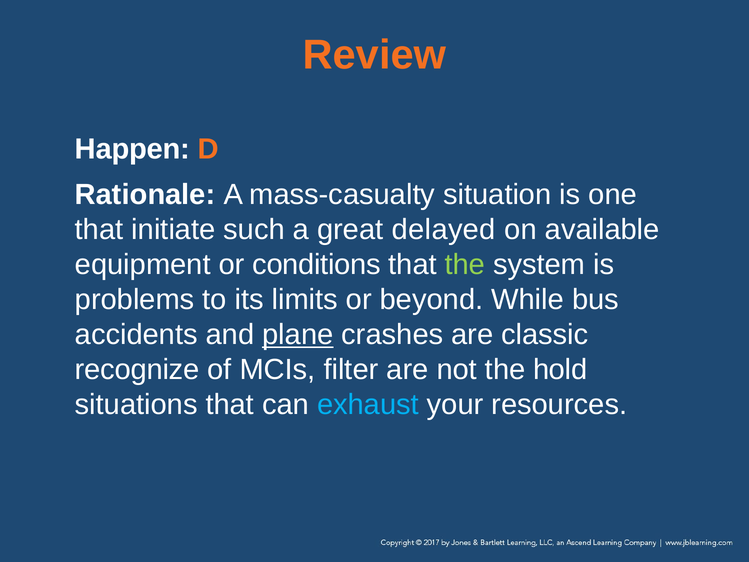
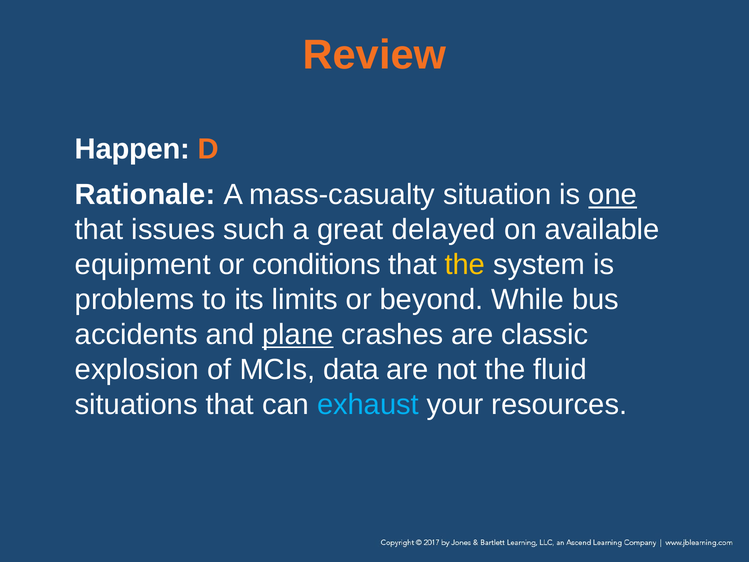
one underline: none -> present (613, 195)
initiate: initiate -> issues (173, 230)
the colour: light green -> yellow (465, 265)
recognize: recognize -> explosion (137, 370)
filter: filter -> data (351, 370)
hold: hold -> fluid (560, 370)
